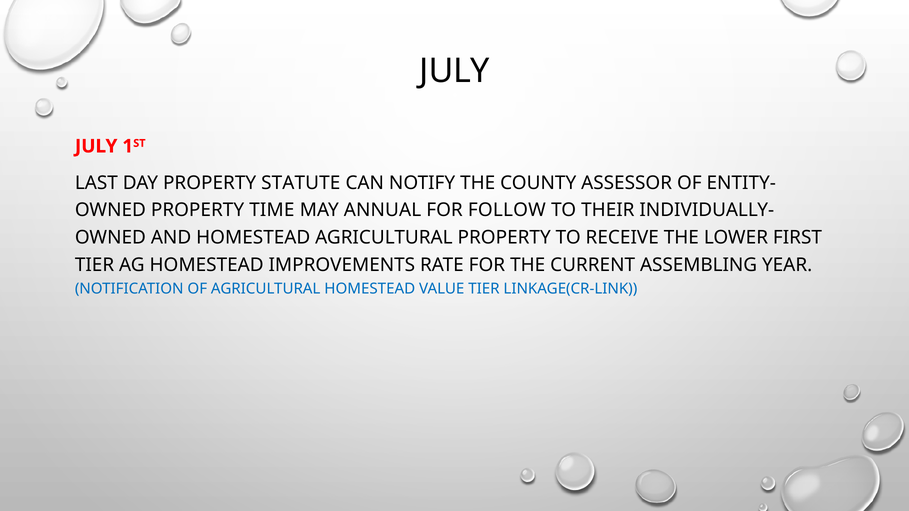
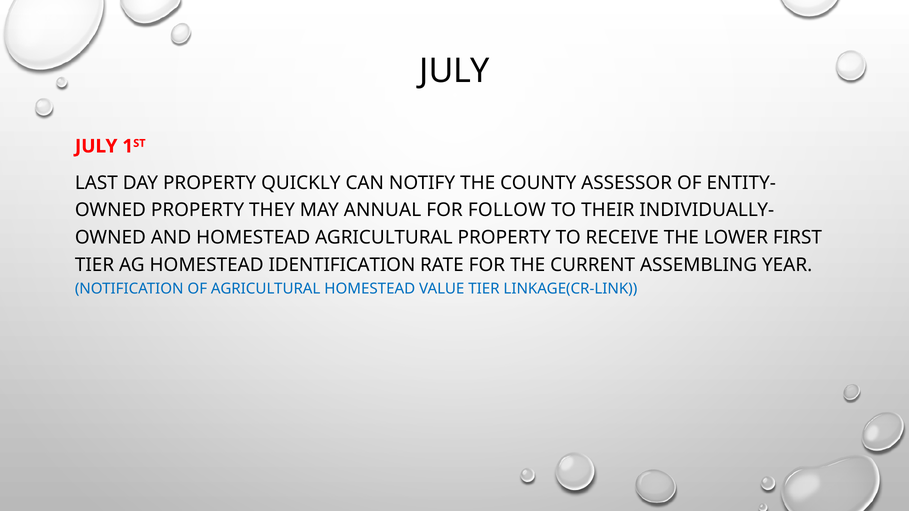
STATUTE: STATUTE -> QUICKLY (301, 183)
TIME: TIME -> THEY (272, 210)
IMPROVEMENTS: IMPROVEMENTS -> IDENTIFICATION (342, 265)
